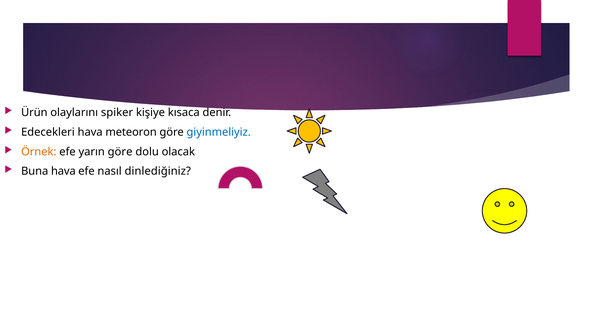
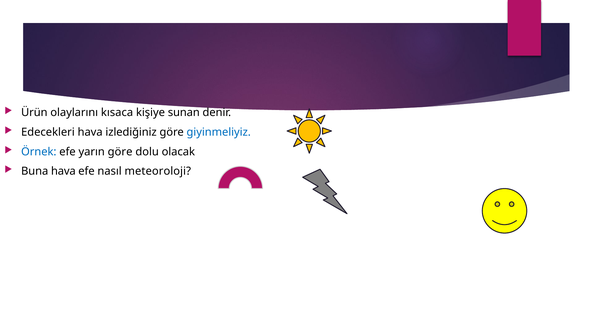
spiker: spiker -> kısaca (117, 112)
kısaca: kısaca -> sunan (184, 112)
meteoron: meteoron -> izlediğiniz (131, 132)
Örnek colour: orange -> blue (39, 151)
dinlediğiniz: dinlediğiniz -> meteoroloji (158, 171)
